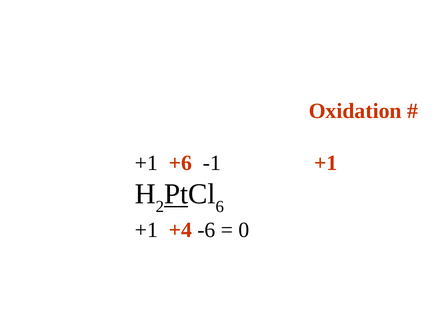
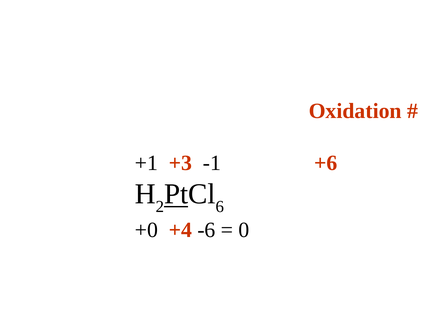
+6: +6 -> +3 (180, 163)
-1 +1: +1 -> +6 (326, 163)
+1: +1 -> +0 (146, 230)
